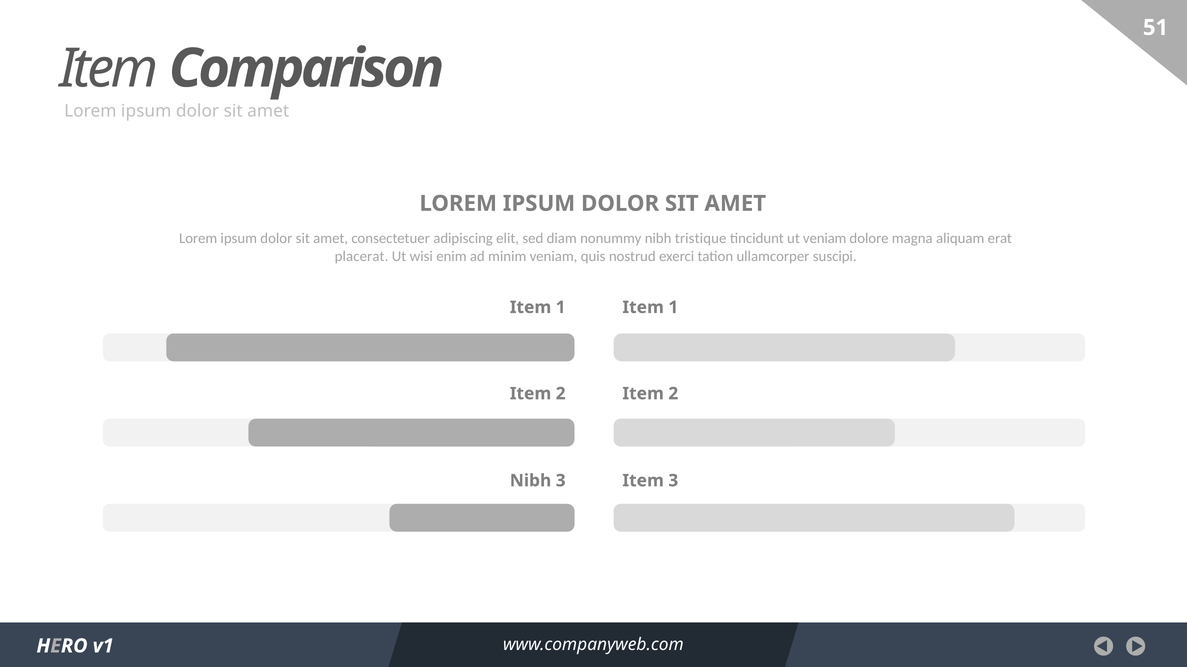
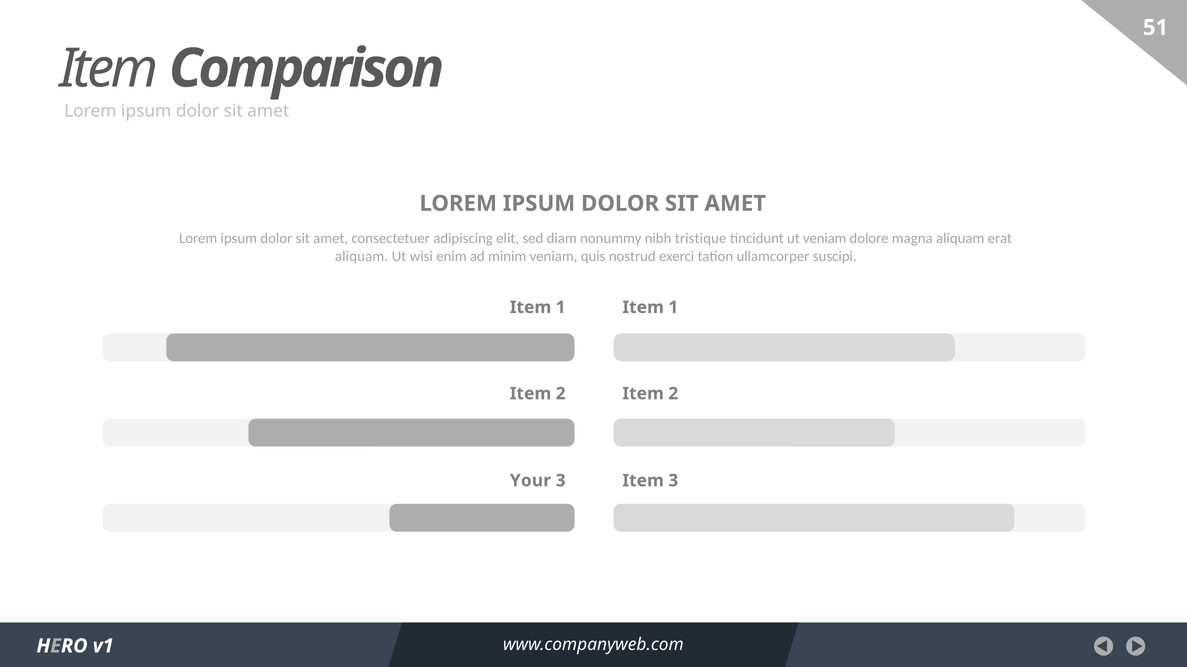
placerat: placerat -> aliquam (362, 257)
Nibh: Nibh -> Your (530, 481)
